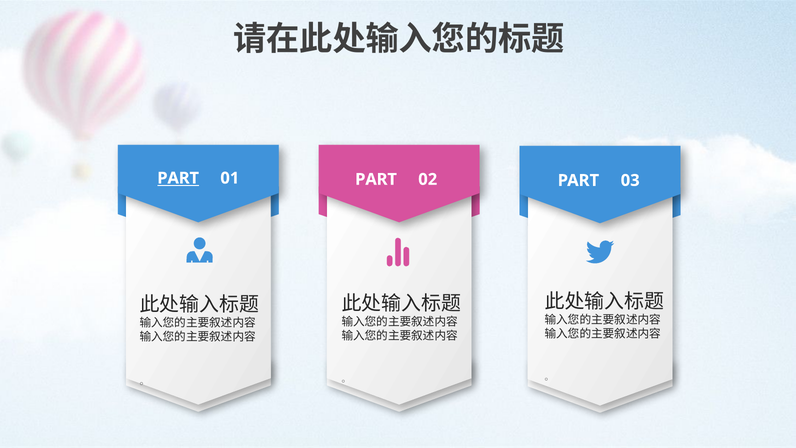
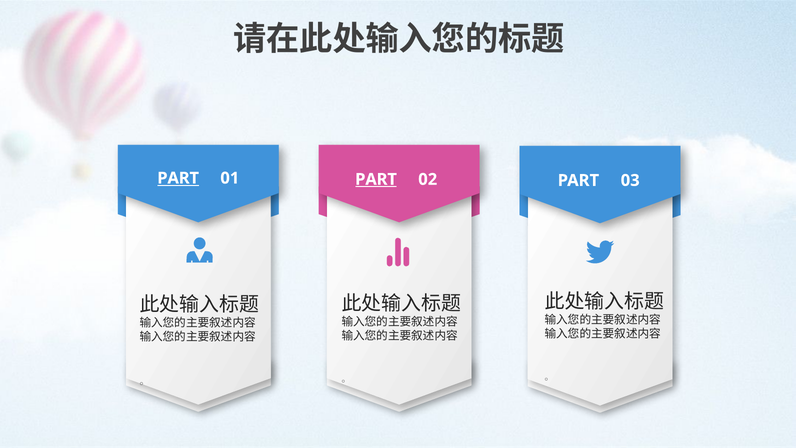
PART underline: none -> present (376, 179)
